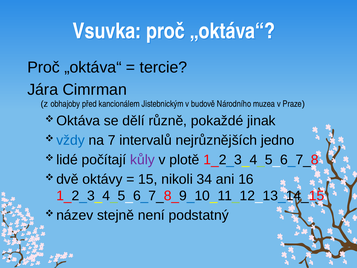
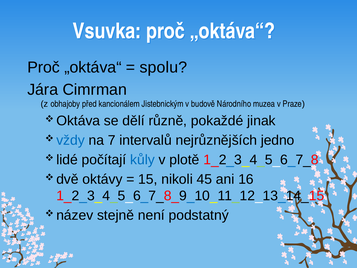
tercie: tercie -> spolu (163, 67)
kůly colour: purple -> blue (142, 160)
34: 34 -> 45 (204, 179)
